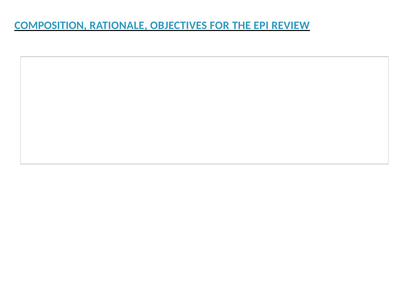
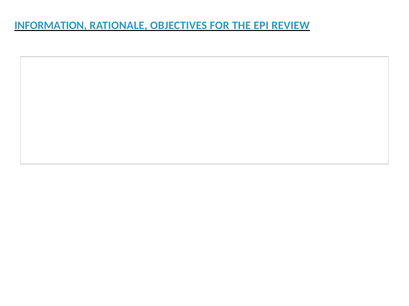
COMPOSITION: COMPOSITION -> INFORMATION (51, 26)
